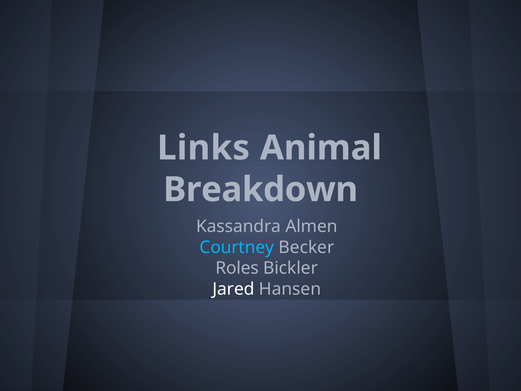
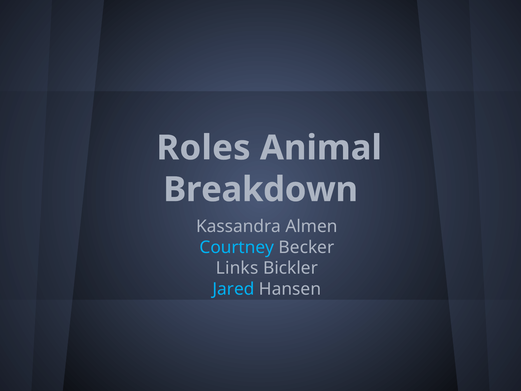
Links: Links -> Roles (204, 148)
Roles: Roles -> Links (237, 268)
Jared colour: white -> light blue (234, 289)
